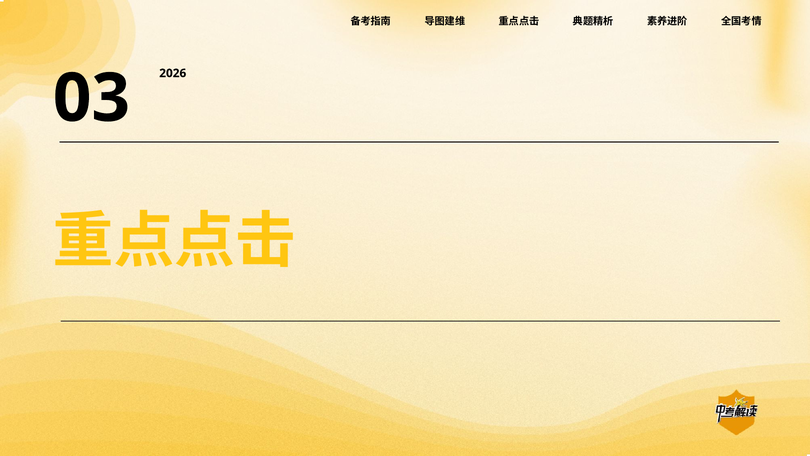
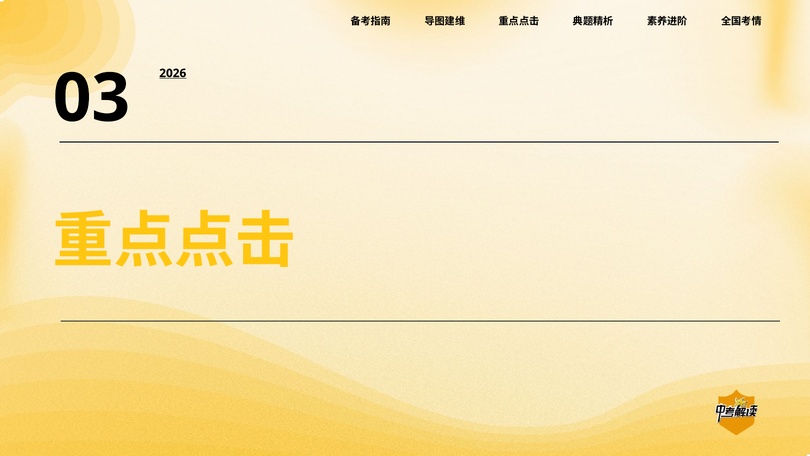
2026 underline: none -> present (173, 73)
